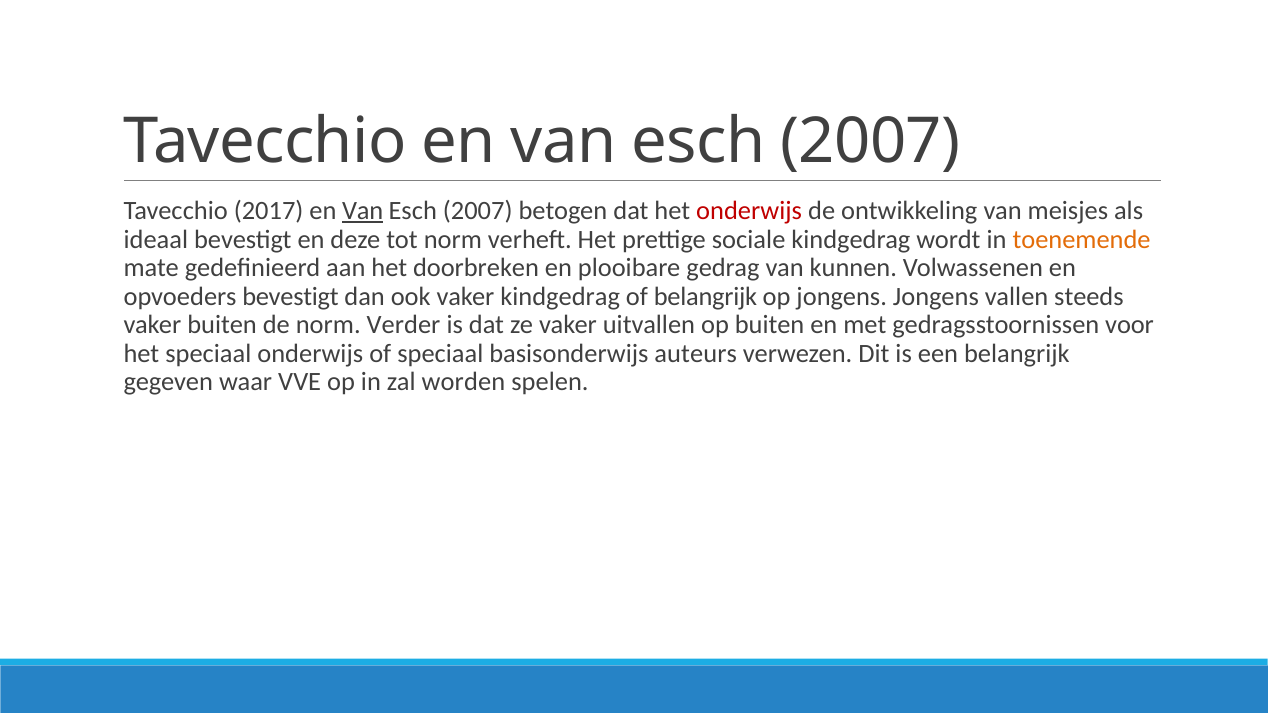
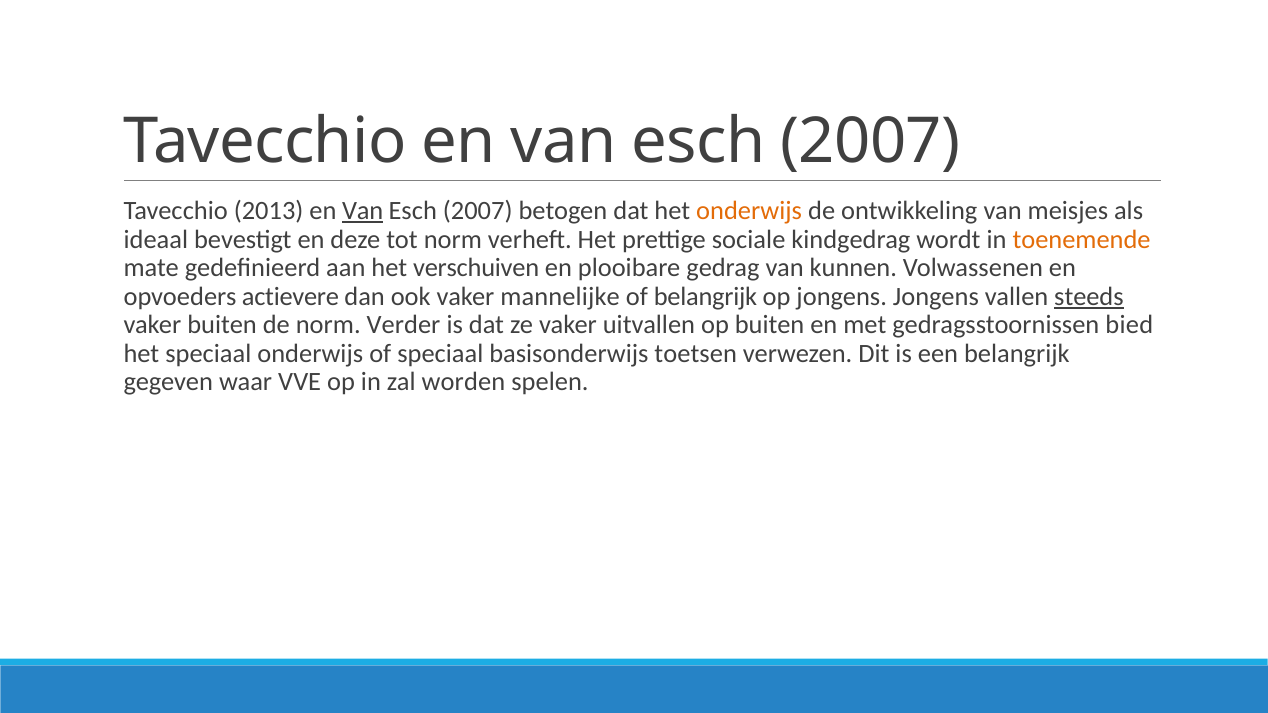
2017: 2017 -> 2013 (269, 211)
onderwijs colour: red -> orange (749, 211)
doorbreken: doorbreken -> verschuiven (476, 268)
opvoeders bevestigt: bevestigt -> actievere (290, 297)
vaker kindgedrag: kindgedrag -> mannelijke (560, 297)
steeds underline: none -> present (1089, 297)
voor: voor -> bied (1129, 325)
auteurs: auteurs -> toetsen (696, 354)
